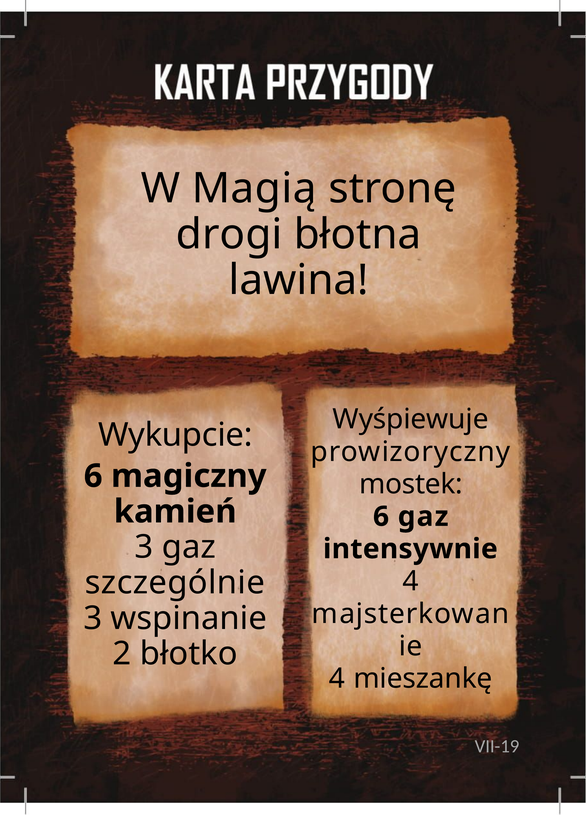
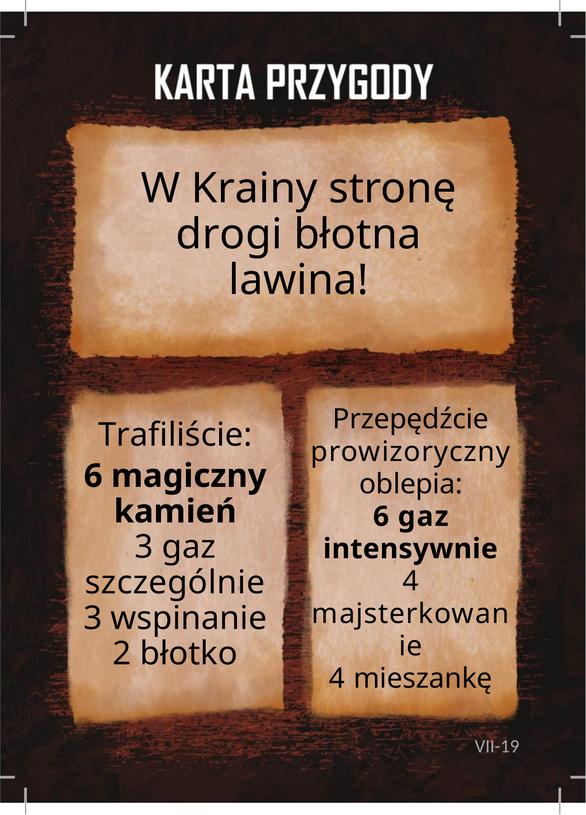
Magią: Magią -> Krainy (254, 189)
Wyśpiewuje: Wyśpiewuje -> Przepędźcie (411, 420)
Wykupcie: Wykupcie -> Trafiliście (175, 435)
mostek: mostek -> oblepia (411, 484)
